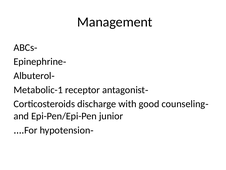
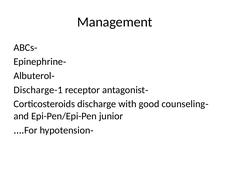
Metabolic-1: Metabolic-1 -> Discharge-1 (38, 90)
